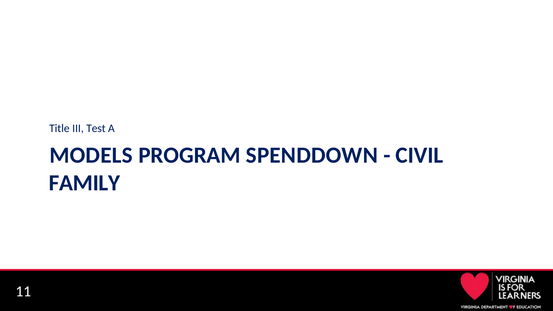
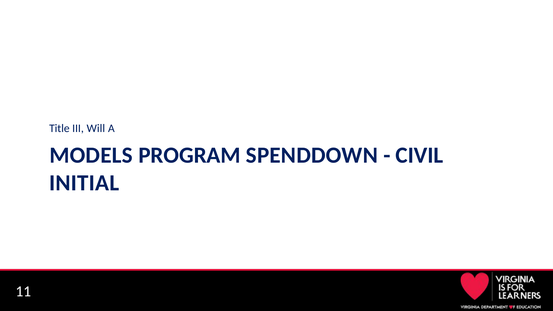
Test: Test -> Will (96, 128)
FAMILY: FAMILY -> INITIAL (84, 183)
